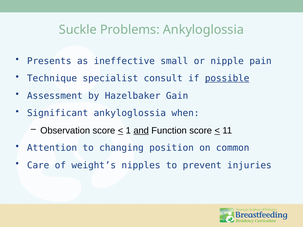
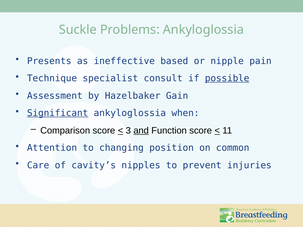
small: small -> based (174, 61)
Significant underline: none -> present (58, 113)
Observation: Observation -> Comparison (65, 131)
1: 1 -> 3 (128, 131)
weight’s: weight’s -> cavity’s (94, 165)
